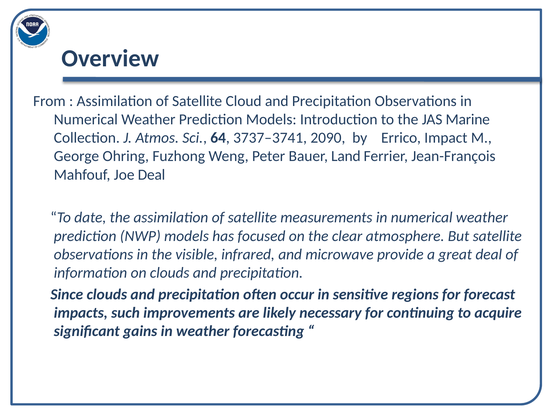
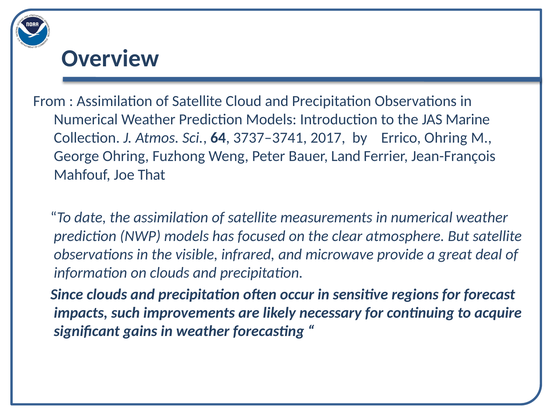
2090: 2090 -> 2017 (328, 138)
Errico Impact: Impact -> Ohring (446, 138)
Joe Deal: Deal -> That (152, 175)
